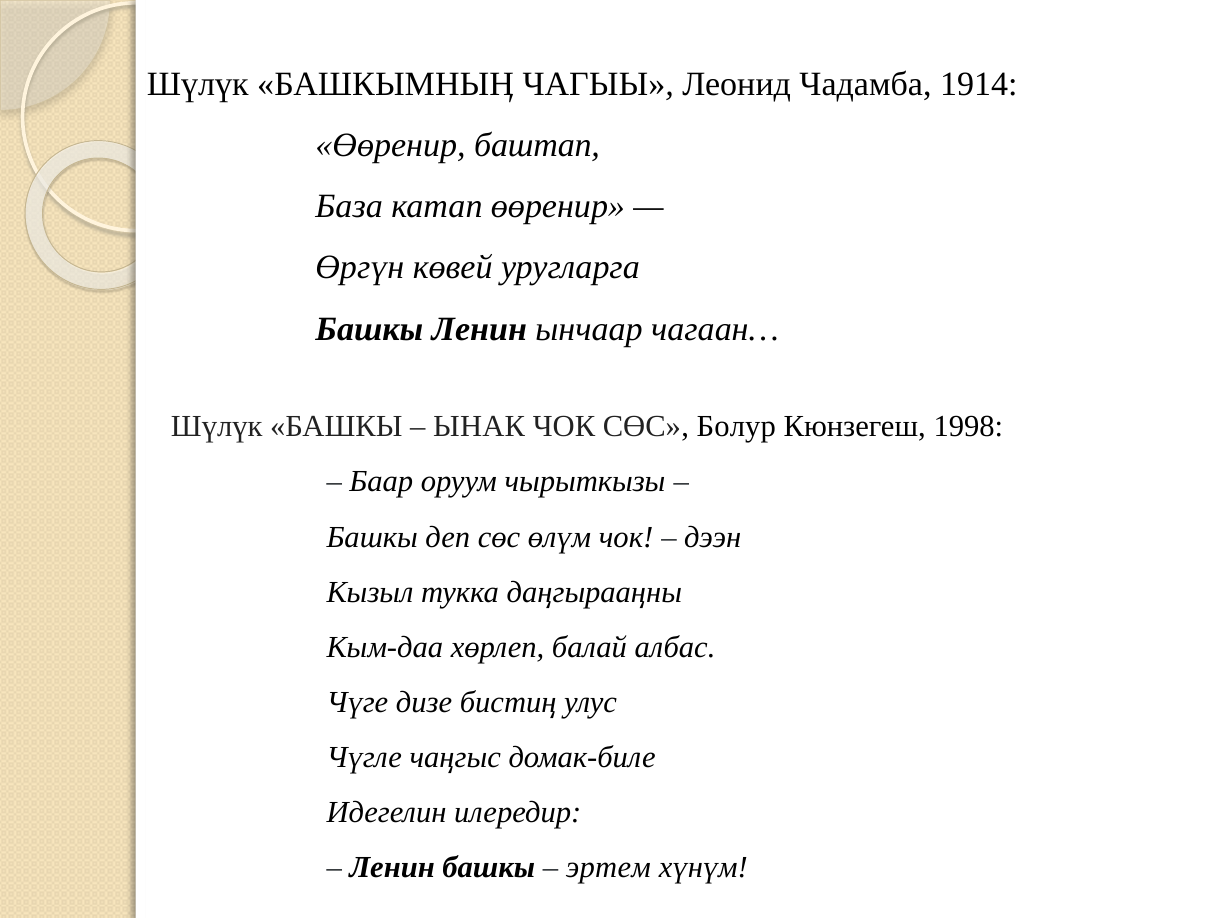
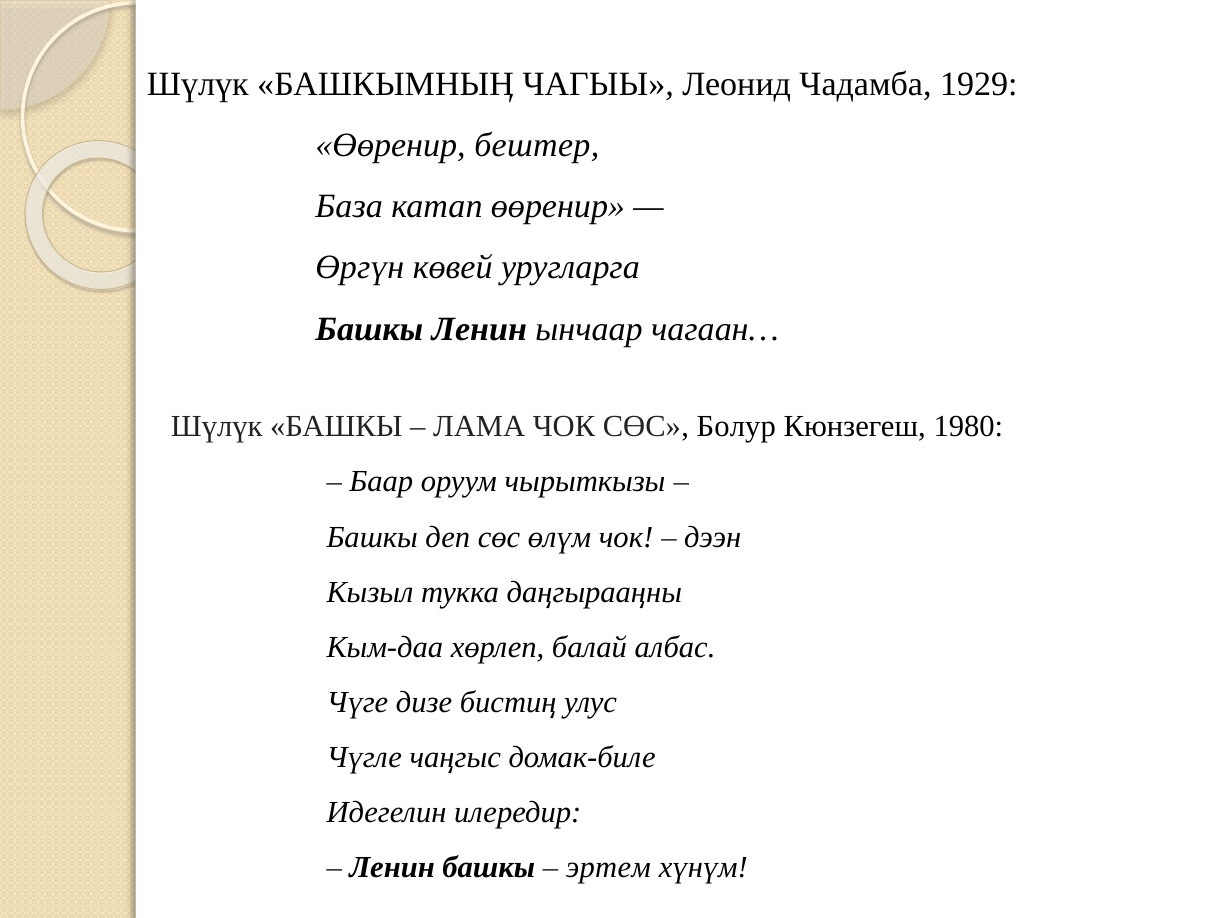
1914: 1914 -> 1929 (979, 84)
баштап: баштап -> бештер (537, 145)
ЫНАК: ЫНАК -> ЛАМА (479, 427)
1998: 1998 -> 1980 (968, 427)
